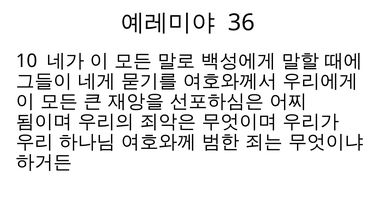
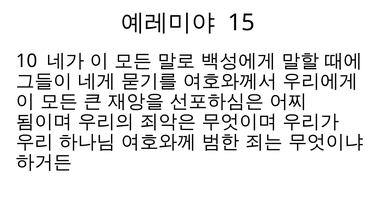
36: 36 -> 15 (241, 23)
